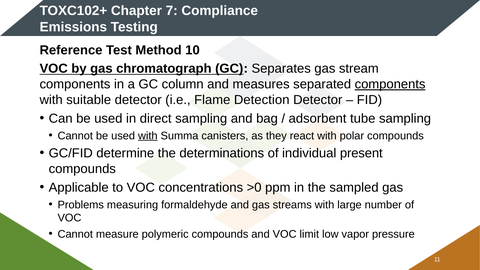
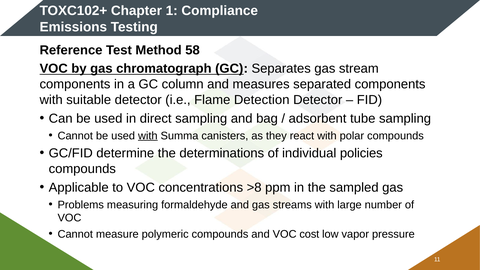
7: 7 -> 1 (172, 11)
10: 10 -> 58 (193, 50)
components underline: present -> none (390, 84)
present: present -> policies (361, 153)
>0: >0 -> >8 (254, 187)
limit: limit -> cost (309, 234)
